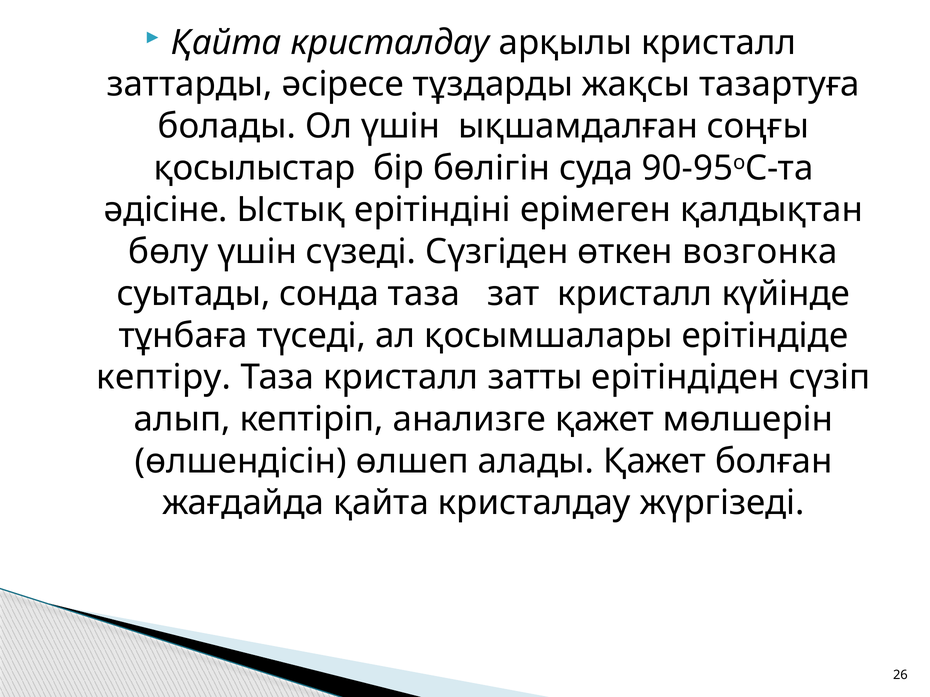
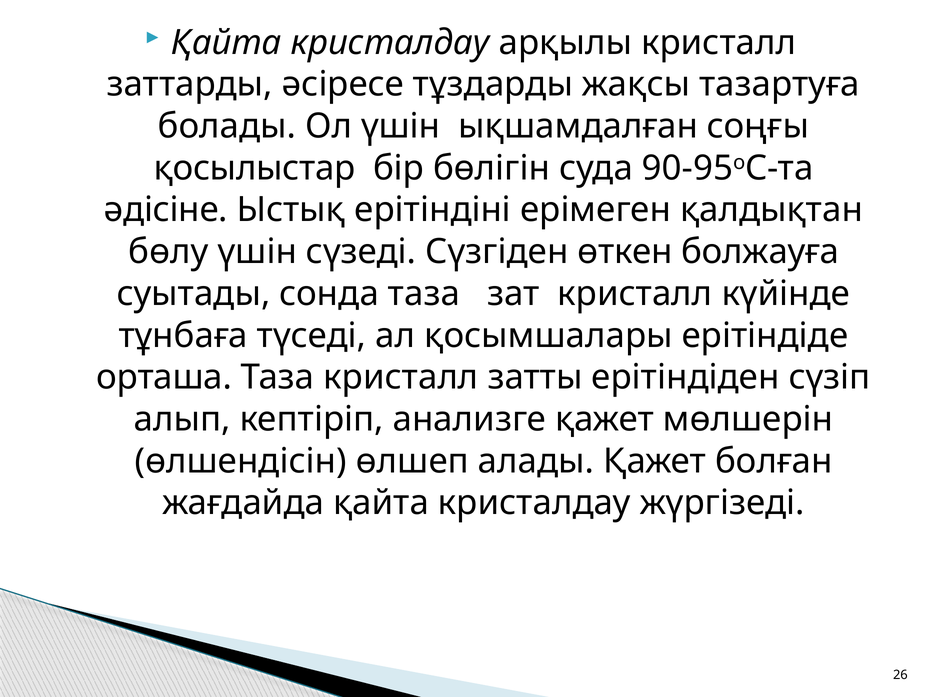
возгонка: возгонка -> болжауға (760, 252)
кептіру: кептіру -> орташа (164, 378)
